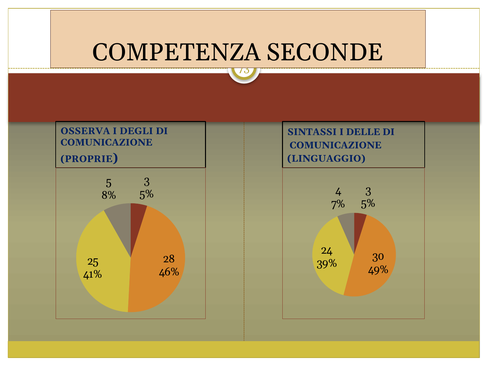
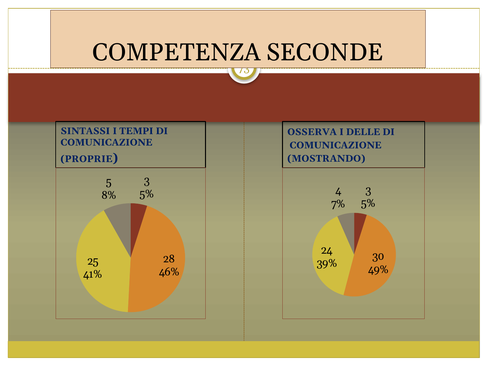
OSSERVA: OSSERVA -> SINTASSI (85, 131)
DEGLI: DEGLI -> TEMPI (136, 131)
SINTASSI: SINTASSI -> OSSERVA (312, 132)
LINGUAGGIO: LINGUAGGIO -> MOSTRANDO (326, 159)
